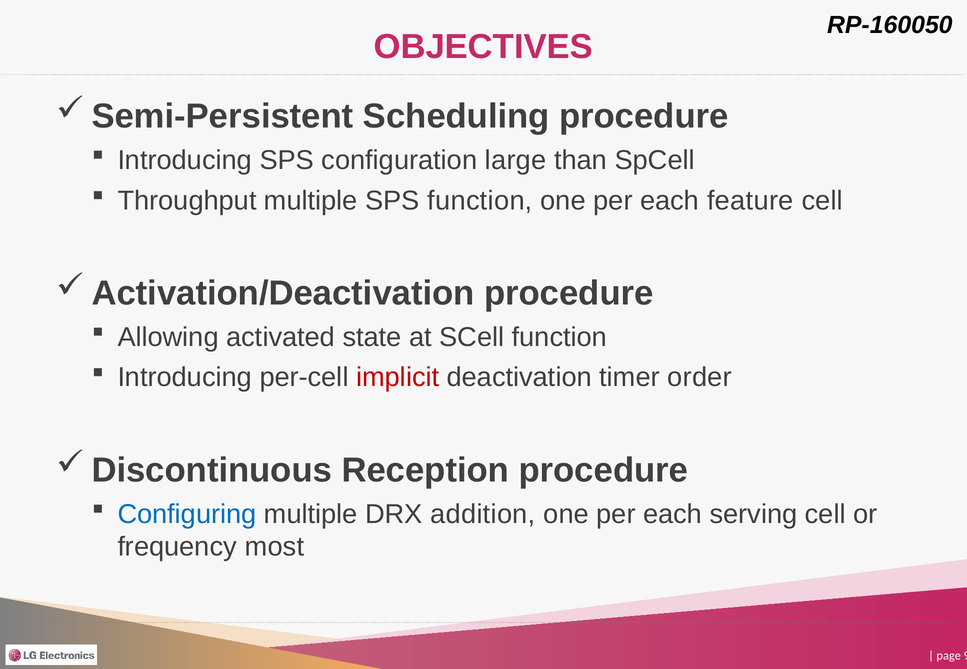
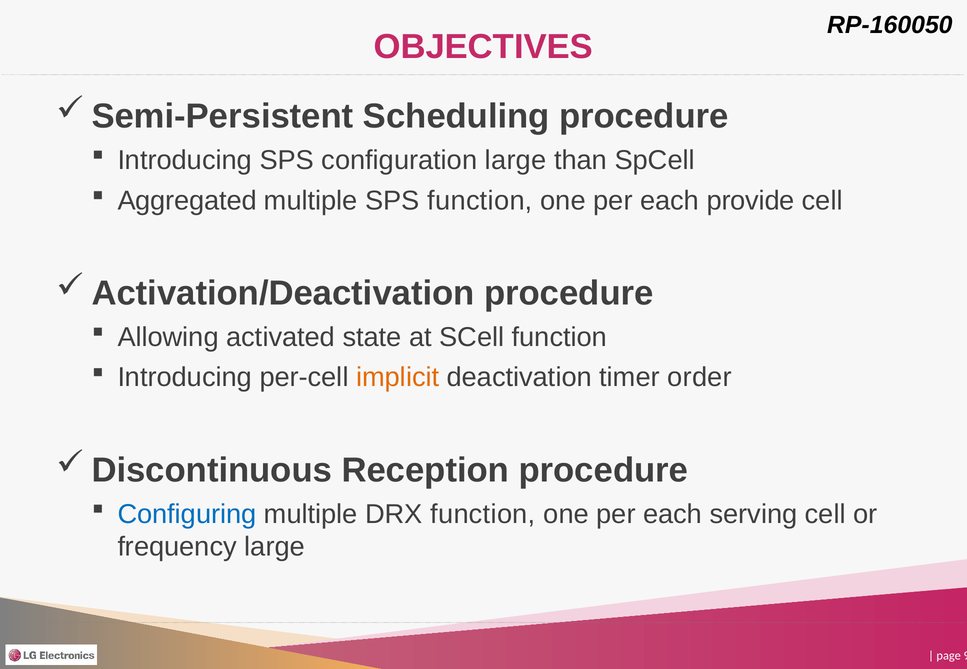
Throughput: Throughput -> Aggregated (187, 201)
feature: feature -> provide (751, 201)
implicit colour: red -> orange (398, 378)
DRX addition: addition -> function (483, 515)
frequency most: most -> large (275, 547)
